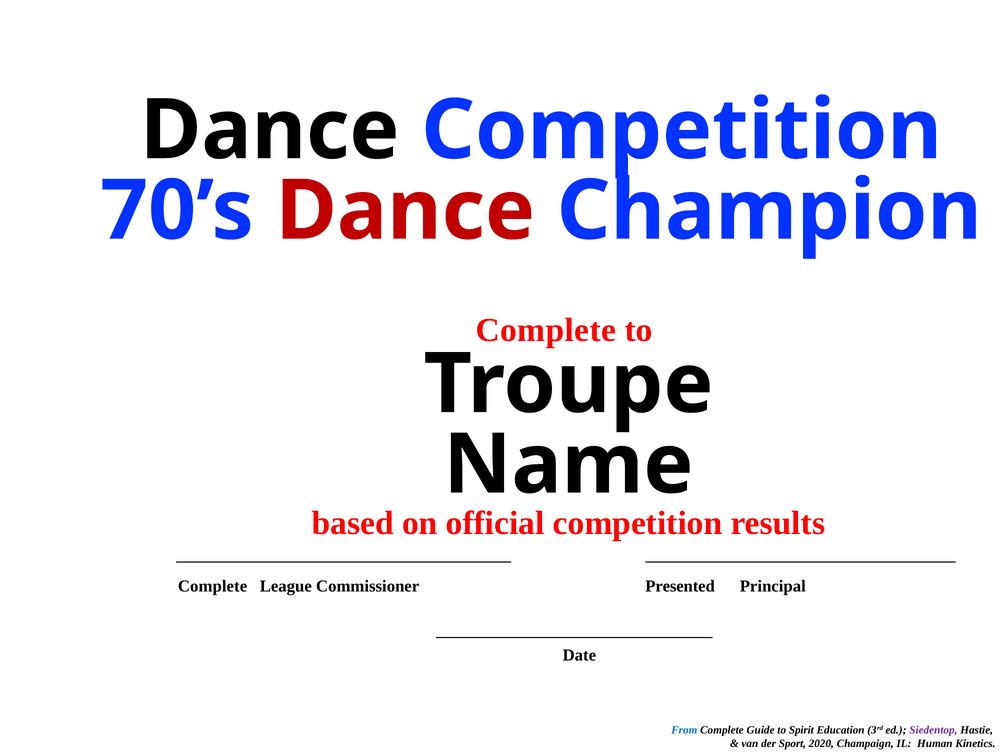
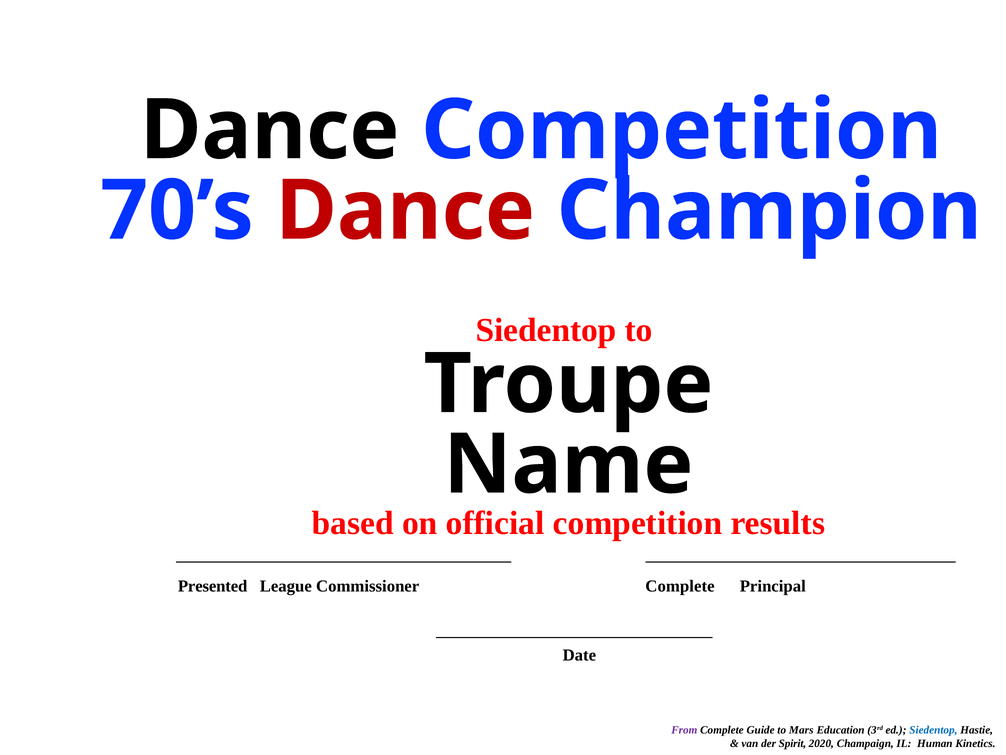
Complete: Complete -> Siedentop (546, 330)
Complete: Complete -> Presented (213, 586)
Presented: Presented -> Complete (680, 586)
From colour: blue -> purple (684, 730)
Spirit: Spirit -> Mars (801, 730)
Siedentop colour: purple -> blue (933, 730)
Sport: Sport -> Spirit (792, 743)
